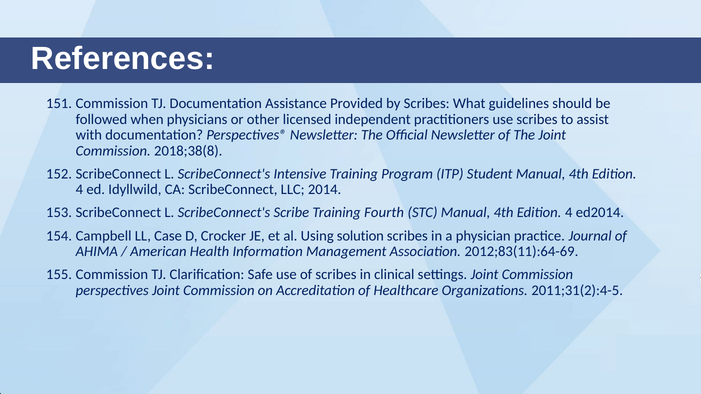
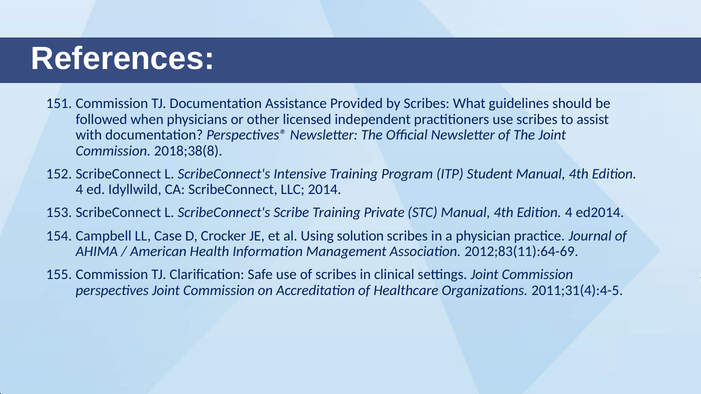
Fourth: Fourth -> Private (384, 213)
2011;31(2):4-5: 2011;31(2):4-5 -> 2011;31(4):4-5 (577, 291)
